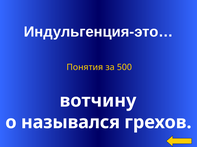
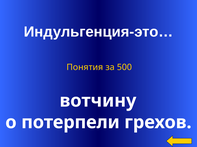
назывался: назывался -> потерпели (70, 123)
